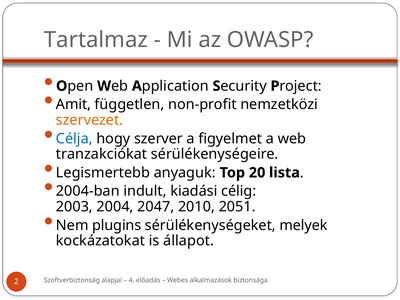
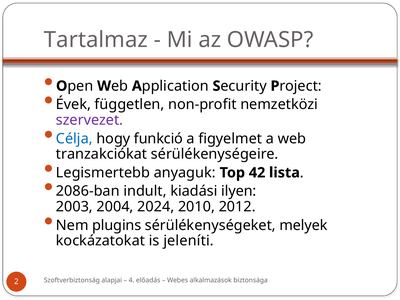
Amit: Amit -> Évek (73, 105)
szervezet colour: orange -> purple (90, 120)
szerver: szerver -> funkció (159, 139)
20: 20 -> 42 (257, 173)
2004-ban: 2004-ban -> 2086-ban (88, 191)
célig: célig -> ilyen (239, 191)
2047: 2047 -> 2024 (156, 207)
2051: 2051 -> 2012 (237, 207)
állapot: állapot -> jeleníti (189, 241)
